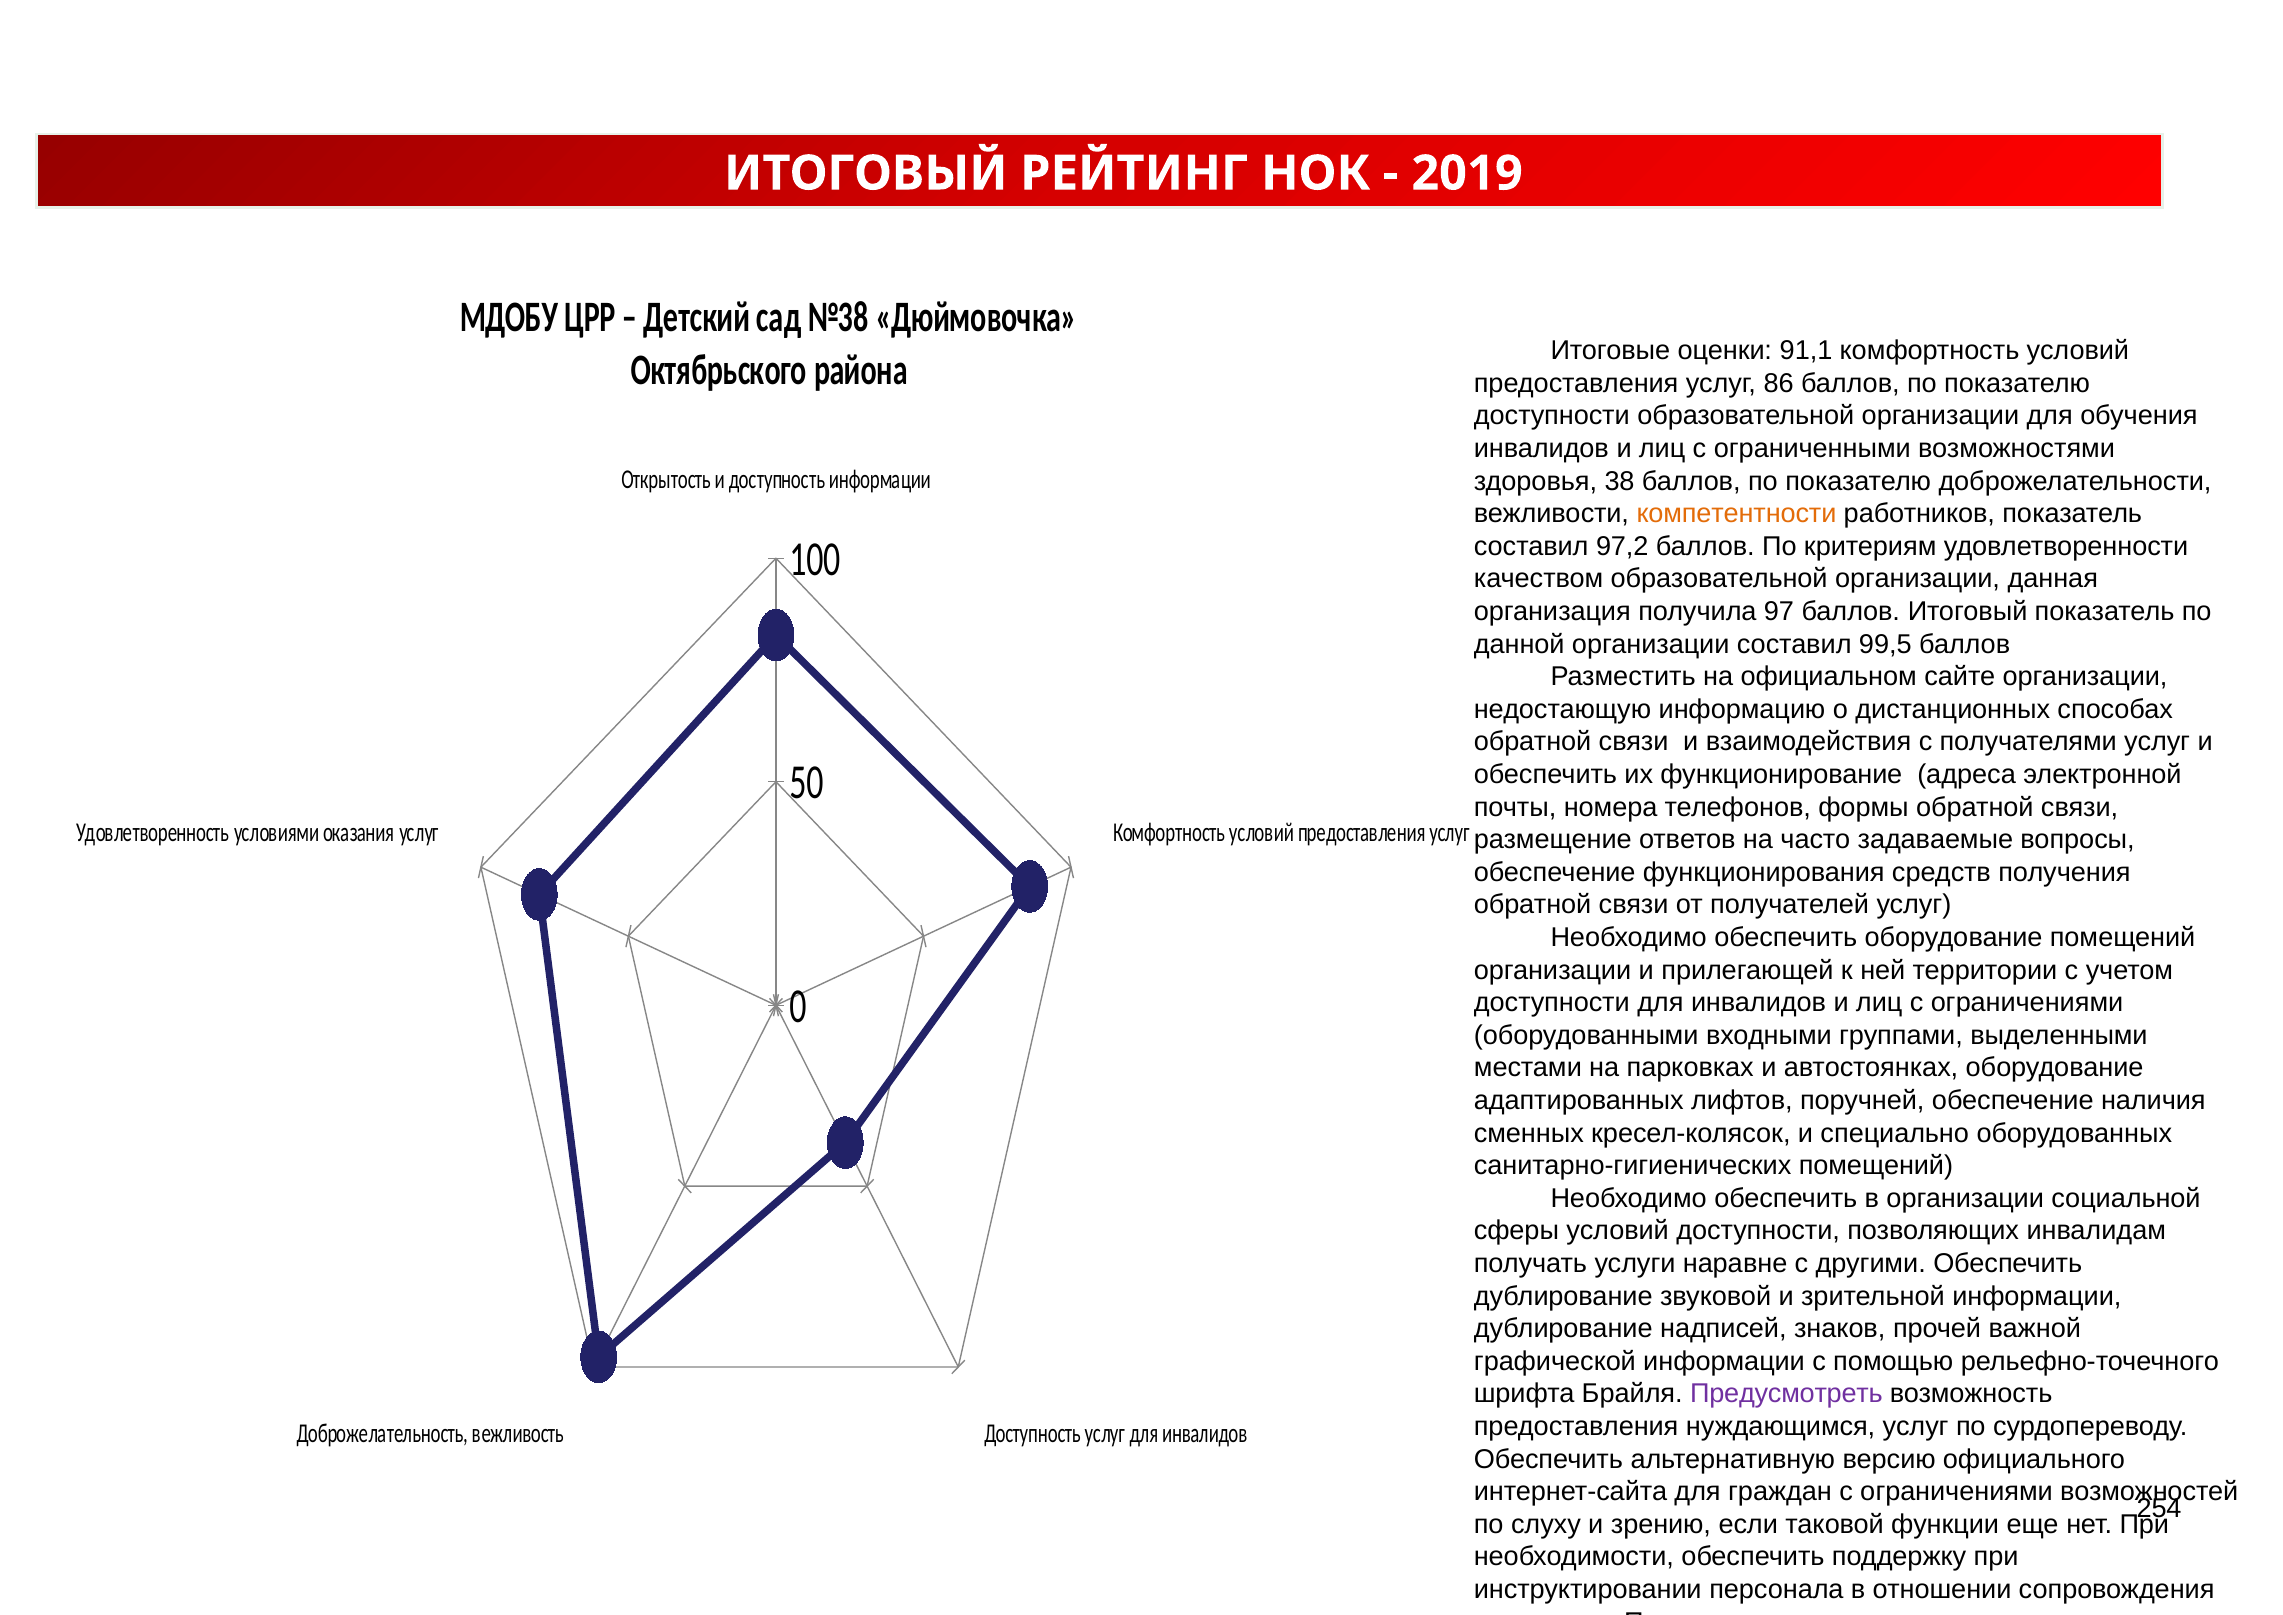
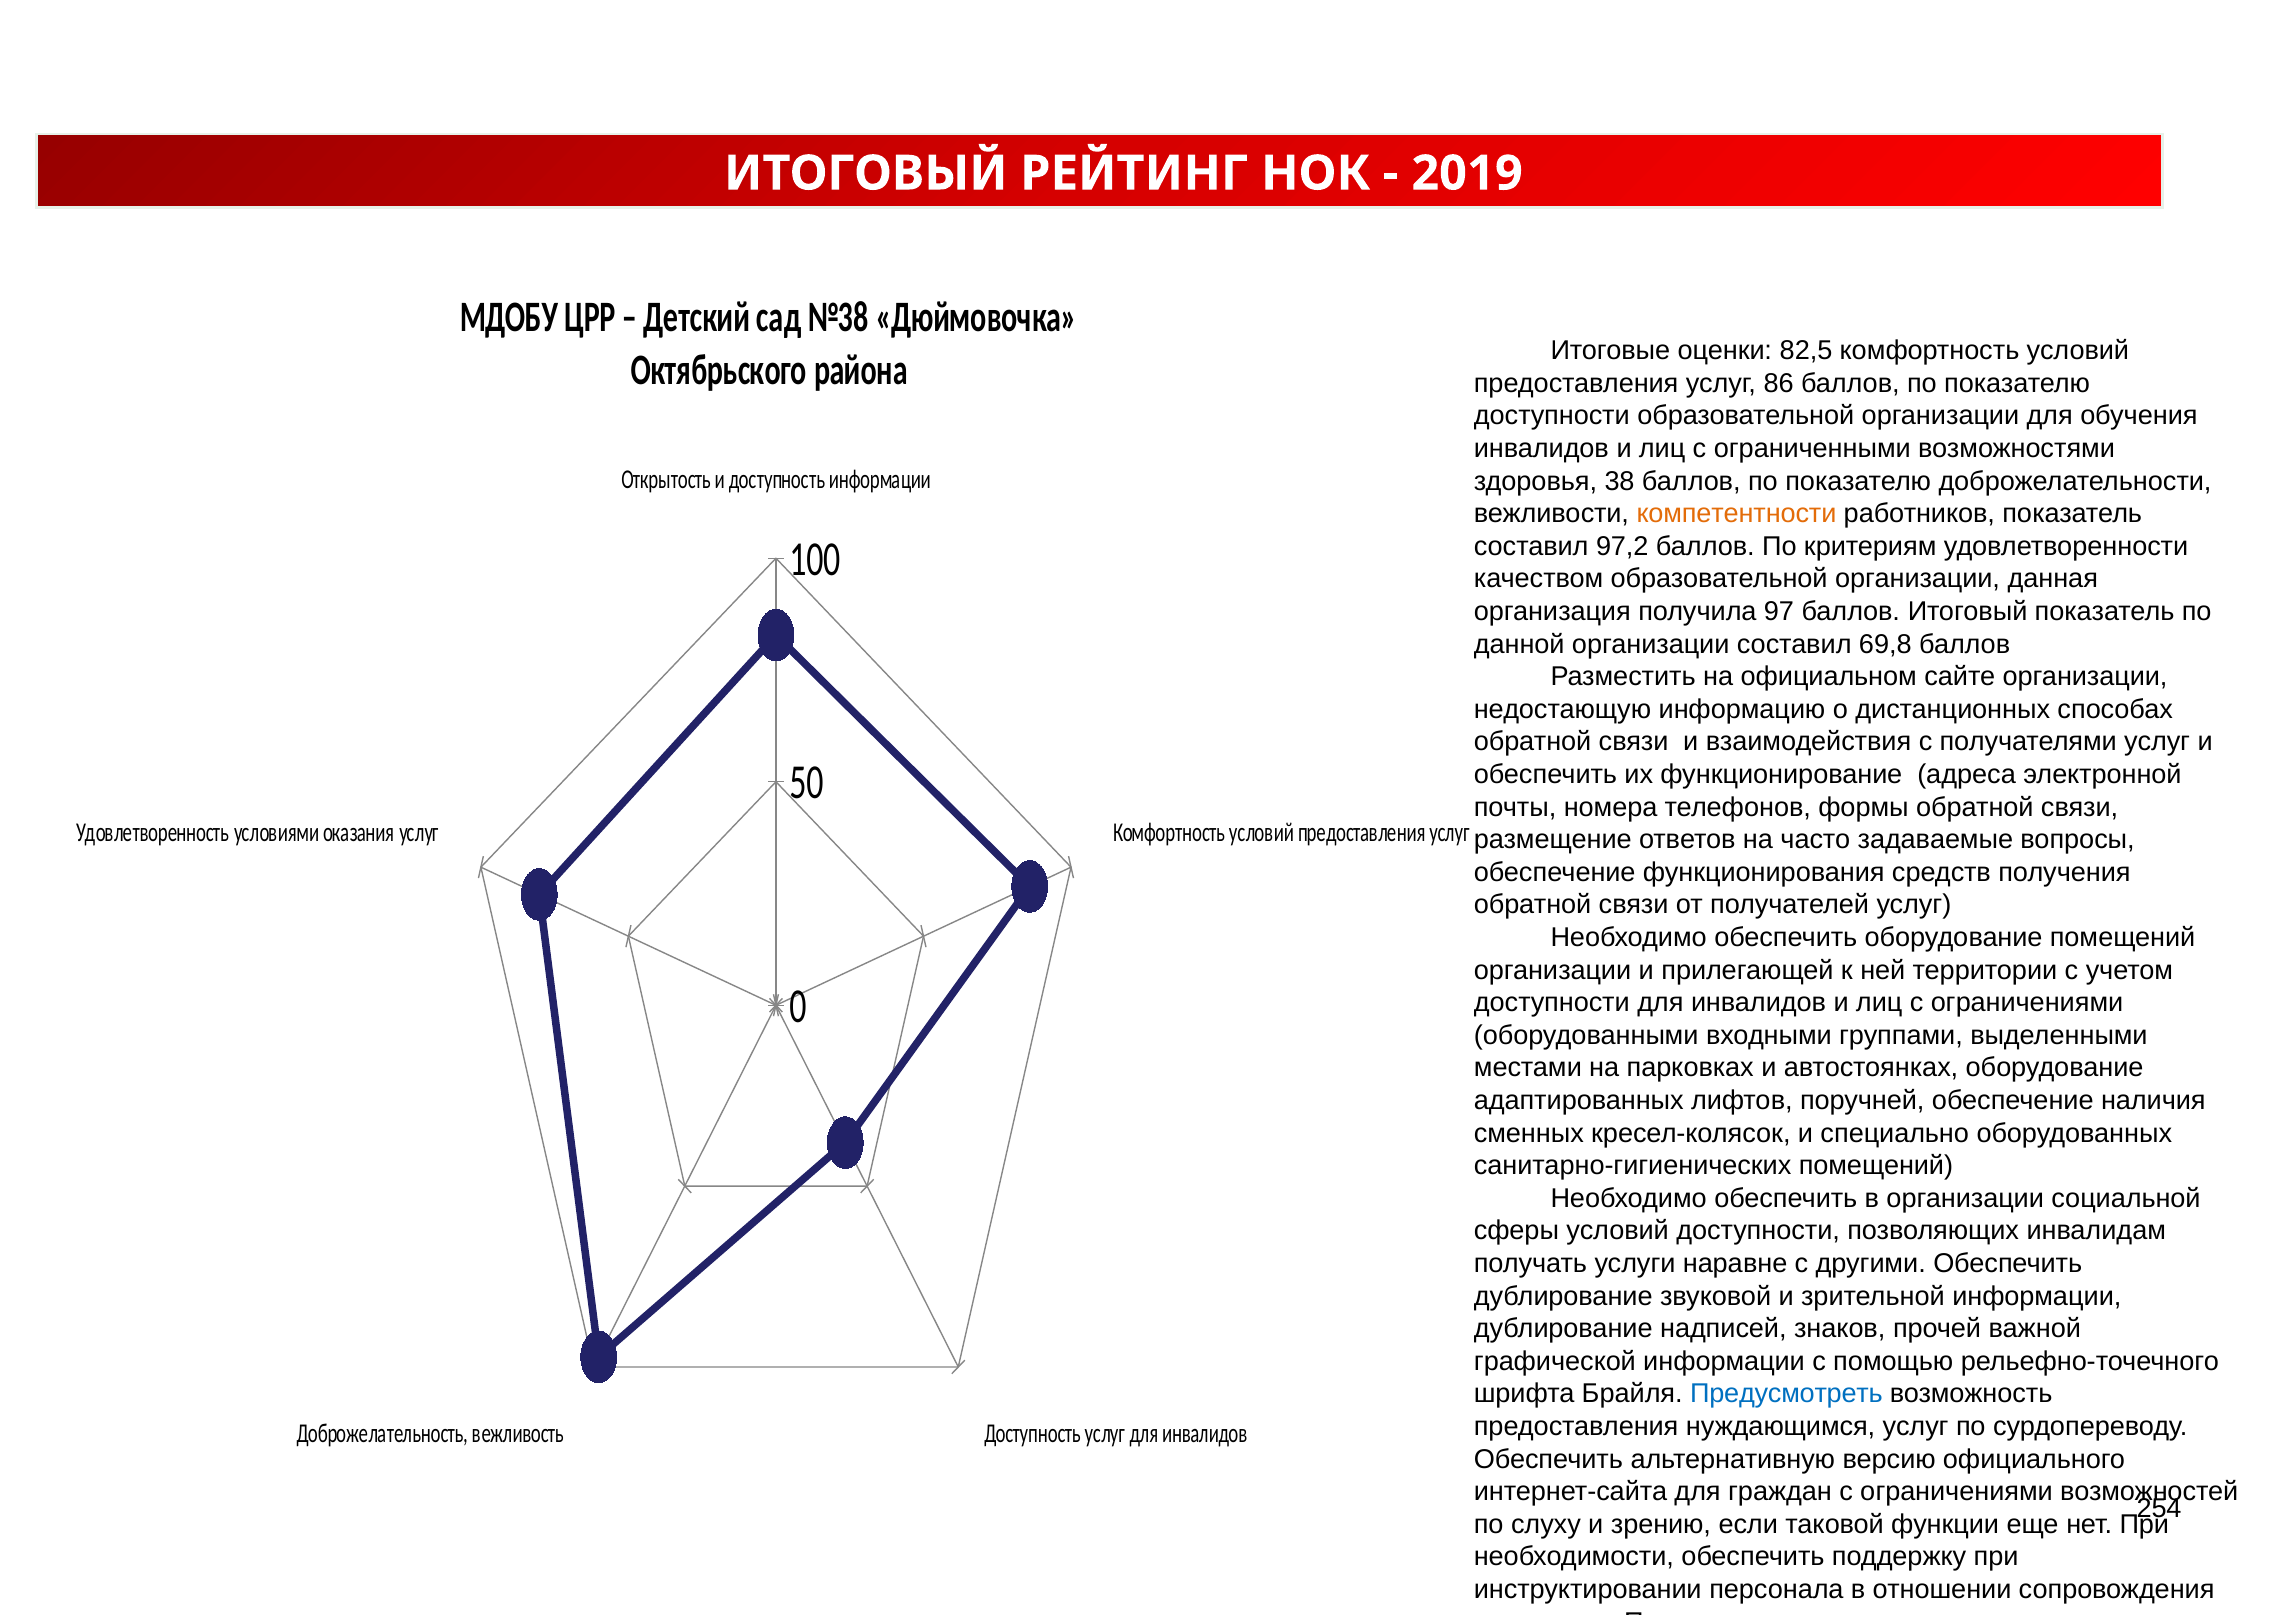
91,1: 91,1 -> 82,5 (1806, 351)
99,5: 99,5 -> 69,8 (1885, 644)
Предусмотреть colour: purple -> blue (1786, 1393)
